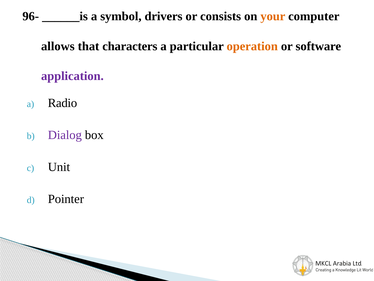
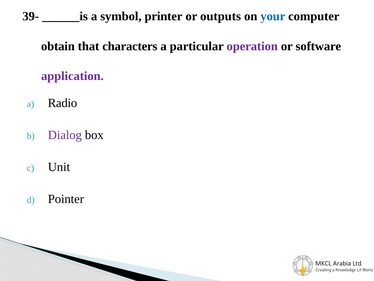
96-: 96- -> 39- (31, 16)
drivers: drivers -> printer (164, 16)
consists: consists -> outputs (221, 16)
your colour: orange -> blue (273, 16)
allows: allows -> obtain (58, 46)
operation colour: orange -> purple (252, 46)
